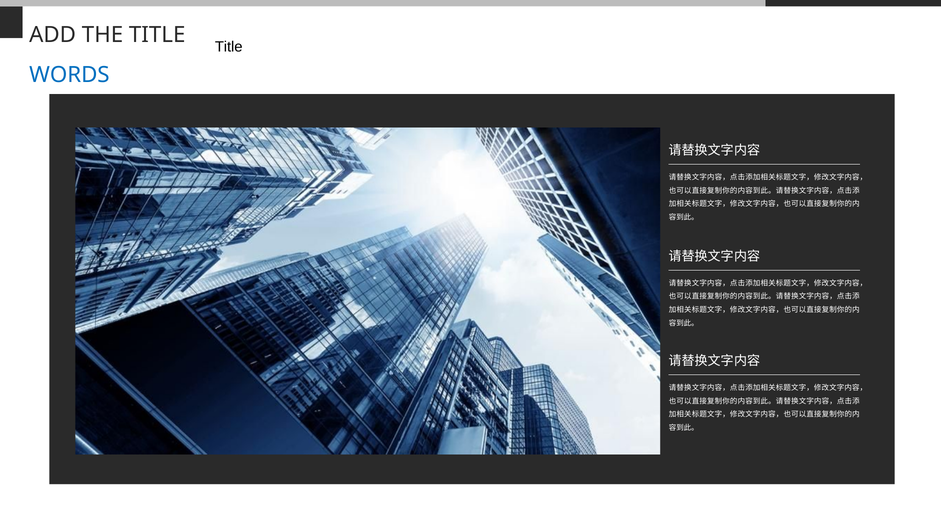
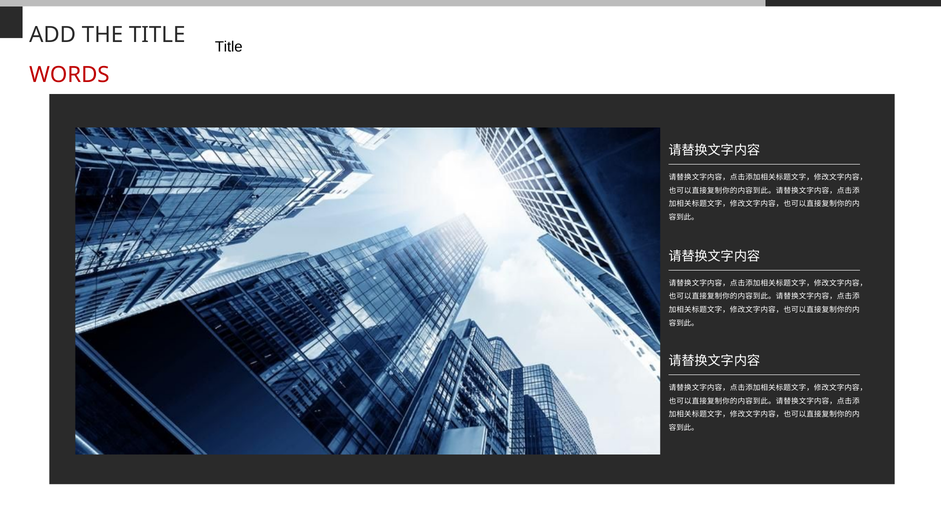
WORDS colour: blue -> red (69, 75)
